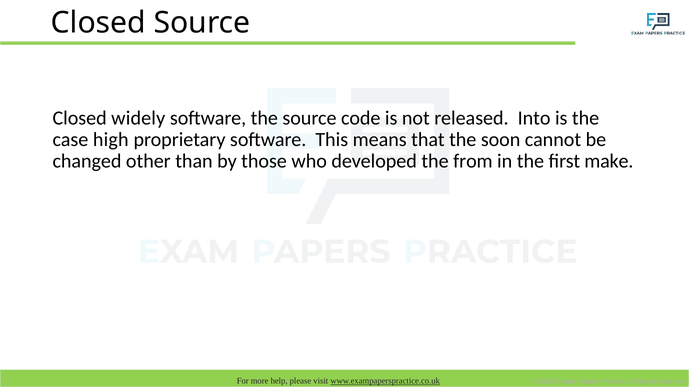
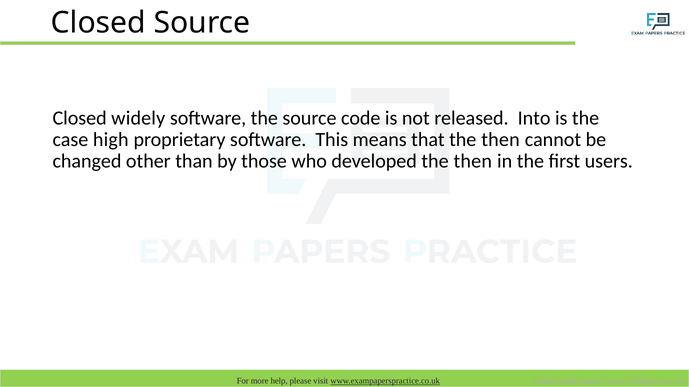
that the soon: soon -> then (500, 140)
developed the from: from -> then (473, 161)
make: make -> users (609, 161)
